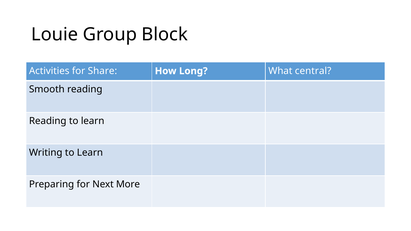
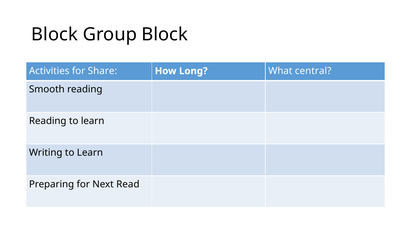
Louie: Louie -> Block (55, 35)
More: More -> Read (128, 184)
